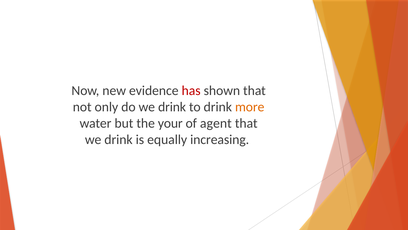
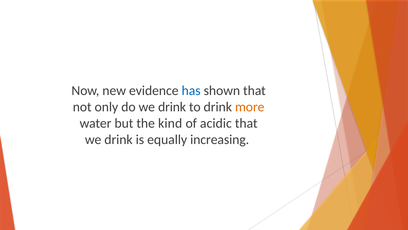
has colour: red -> blue (191, 91)
your: your -> kind (170, 123)
agent: agent -> acidic (216, 123)
